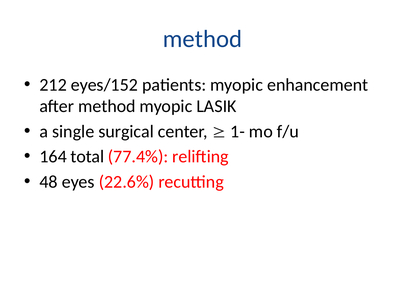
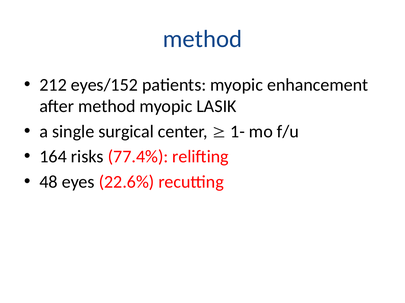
total: total -> risks (87, 157)
